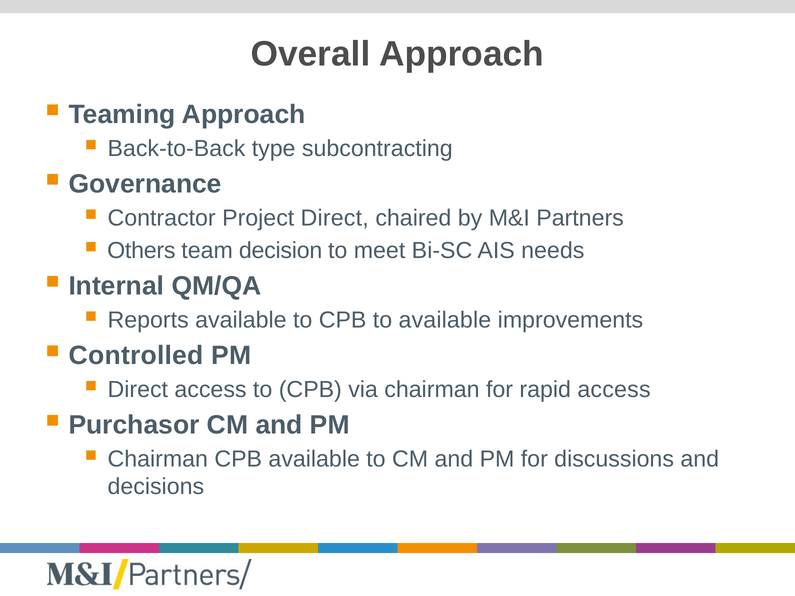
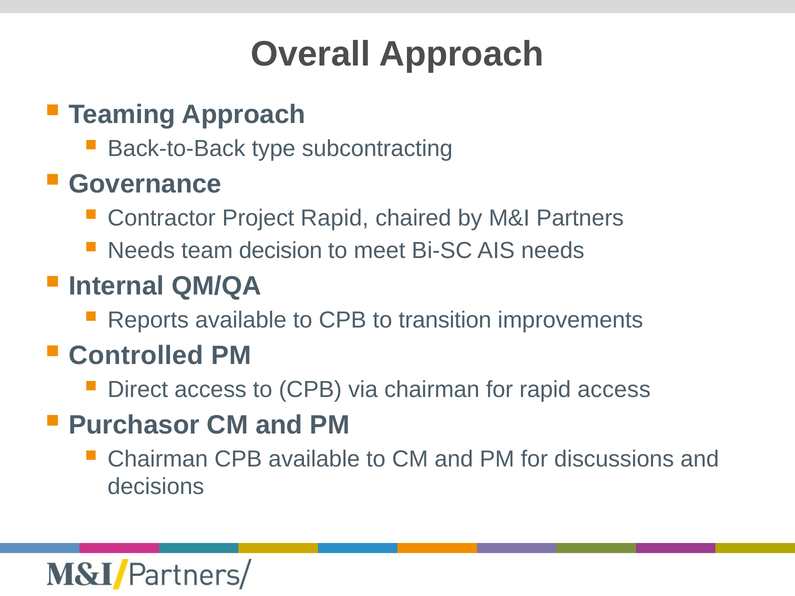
Project Direct: Direct -> Rapid (335, 218)
Others: Others -> Needs (141, 251)
to available: available -> transition (445, 320)
